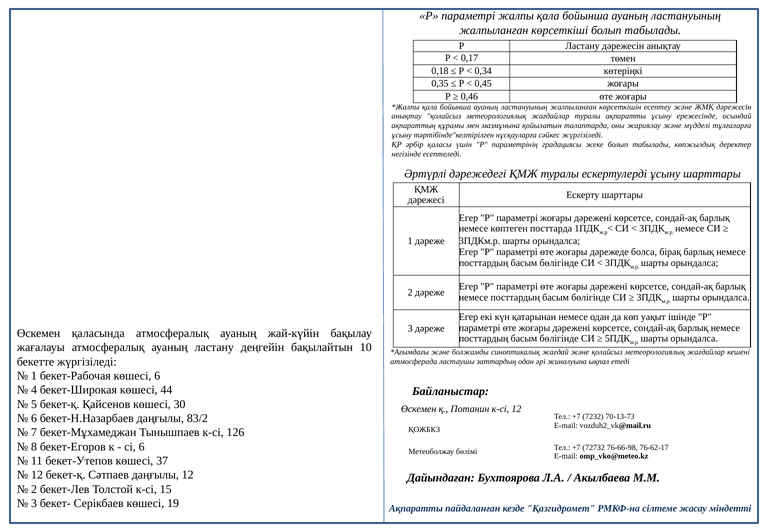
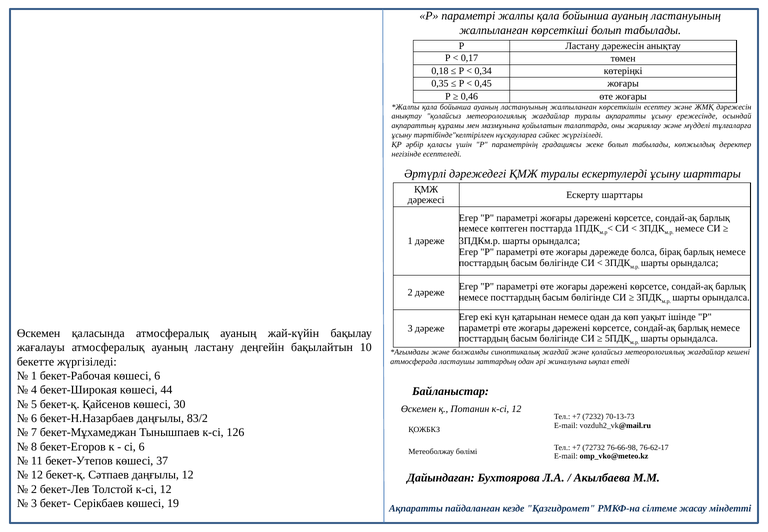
Толстой к-сі 15: 15 -> 12 (166, 489)
